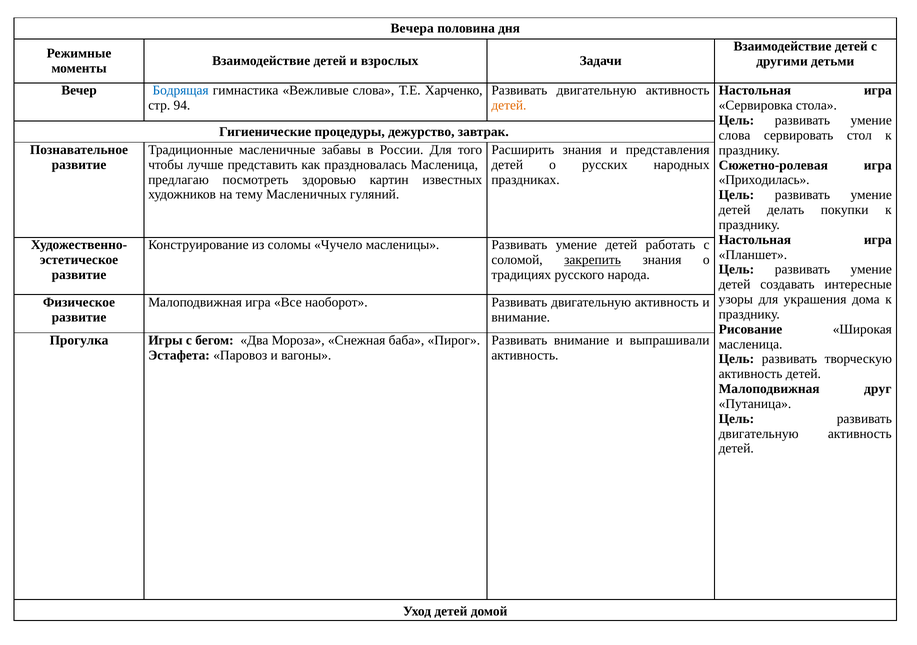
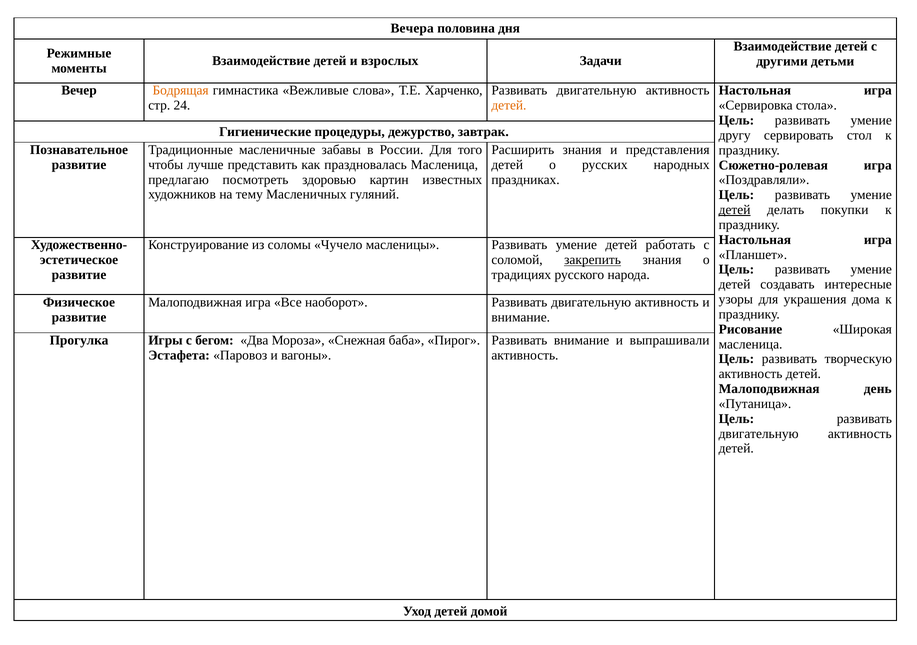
Бодрящая colour: blue -> orange (181, 90)
94: 94 -> 24 (182, 105)
слова: слова -> другу (735, 135)
Приходилась: Приходилась -> Поздравляли (764, 180)
детей underline: none -> present (735, 210)
друг: друг -> день (878, 389)
